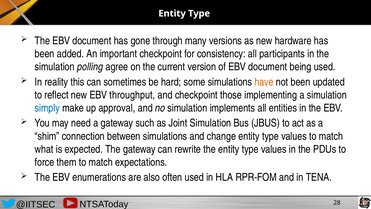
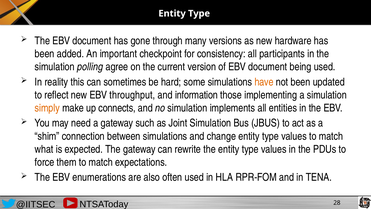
and checkpoint: checkpoint -> information (196, 95)
simply colour: blue -> orange (47, 108)
approval: approval -> connects (117, 108)
